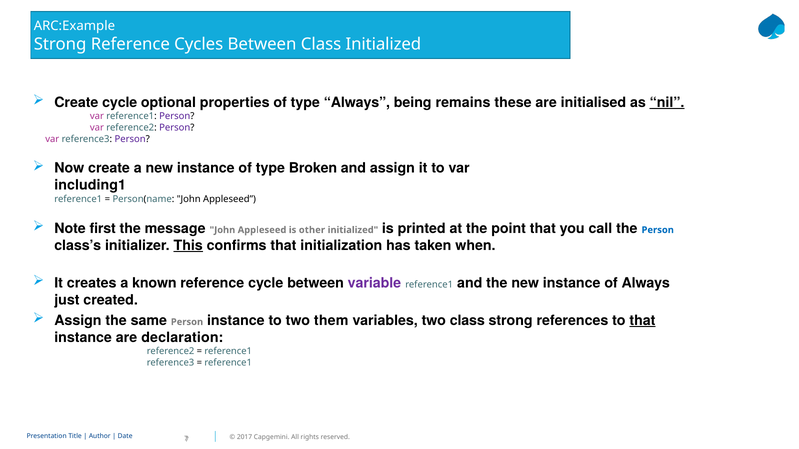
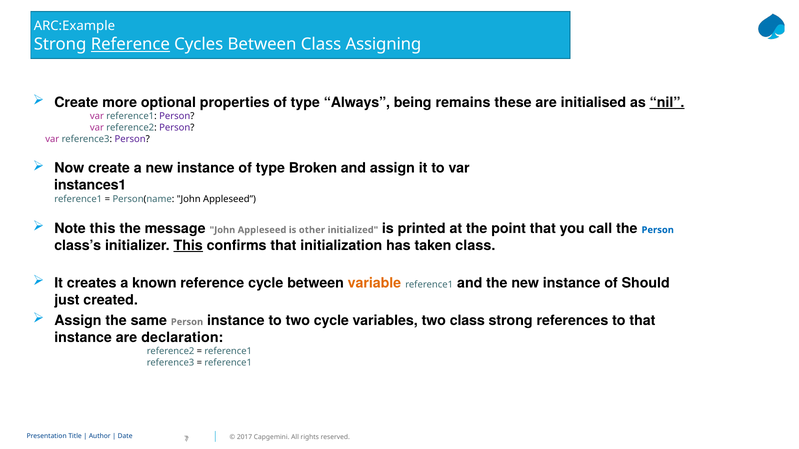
Reference underline: none -> present (130, 44)
Class Initialized: Initialized -> Assigning (383, 44)
Create cycle: cycle -> more (120, 103)
including1: including1 -> instances1 (90, 185)
Note first: first -> this (103, 229)
taken when: when -> class (475, 246)
variable colour: purple -> orange (374, 283)
of Always: Always -> Should (646, 283)
two them: them -> cycle (331, 321)
that underline: present -> none (642, 321)
